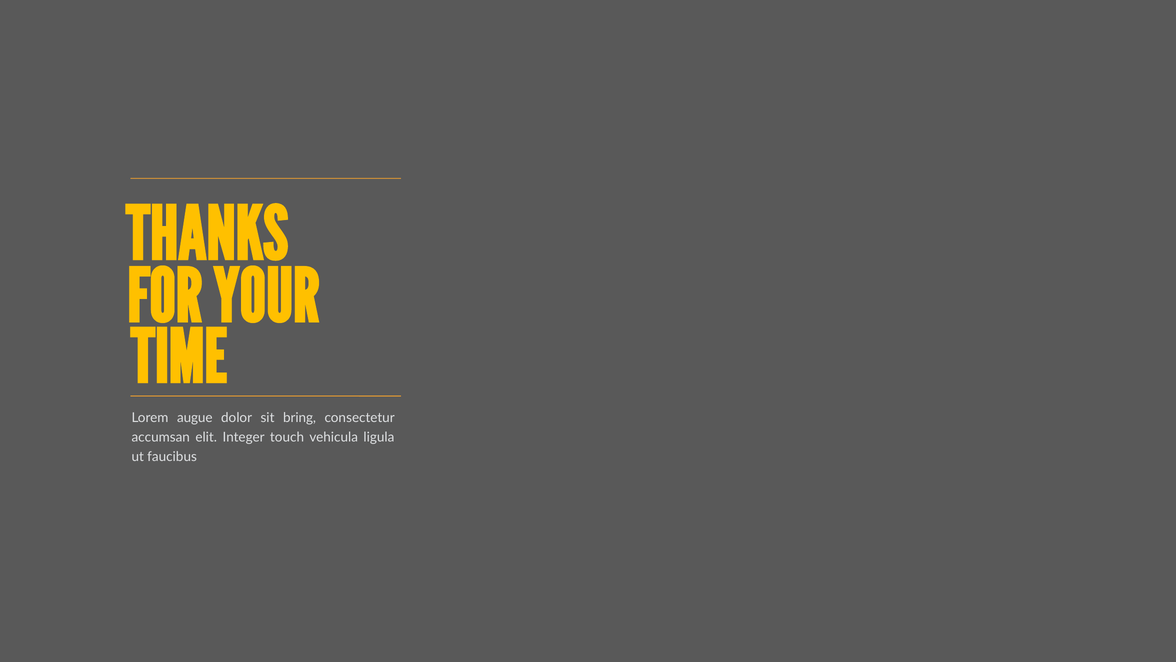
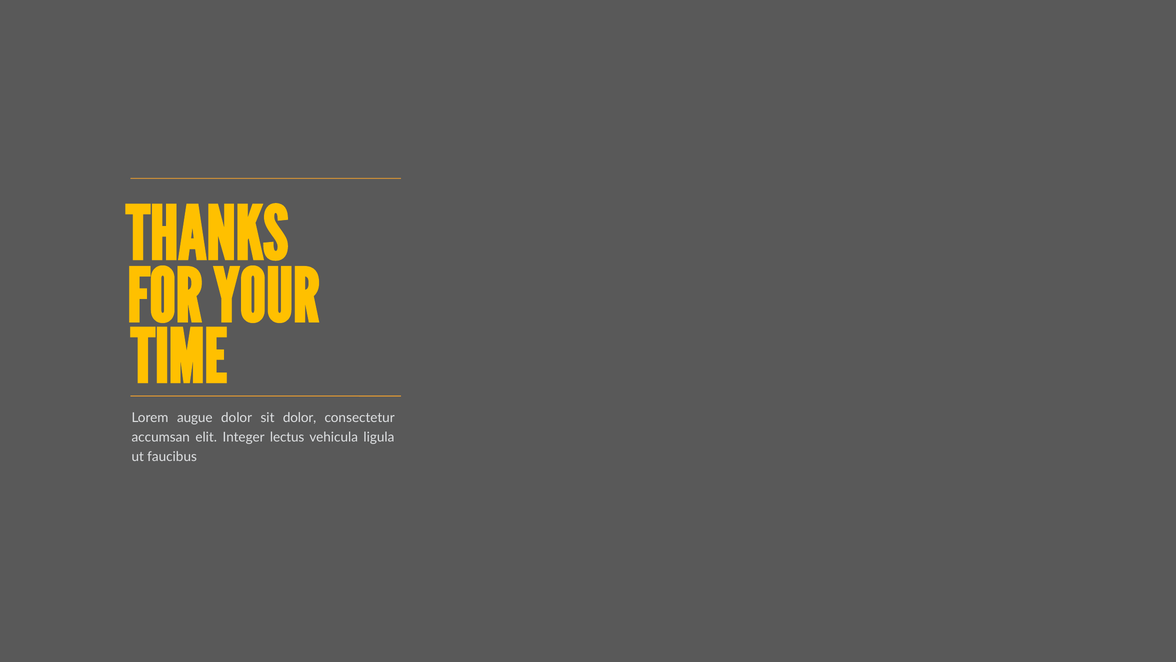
sit bring: bring -> dolor (300, 418)
touch: touch -> lectus (287, 437)
